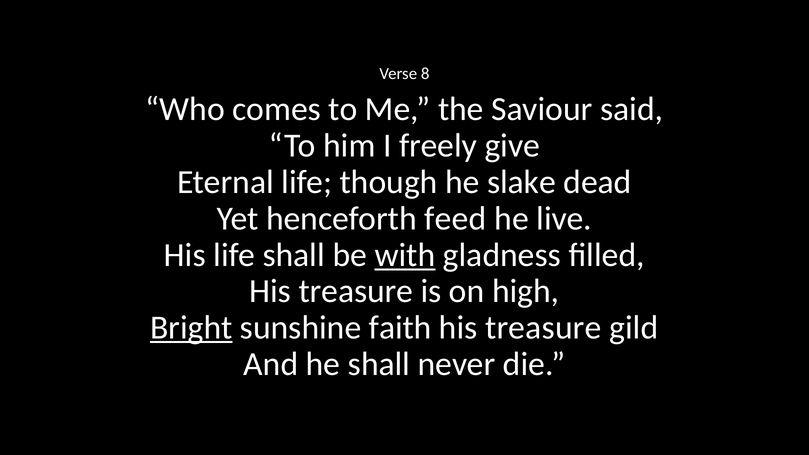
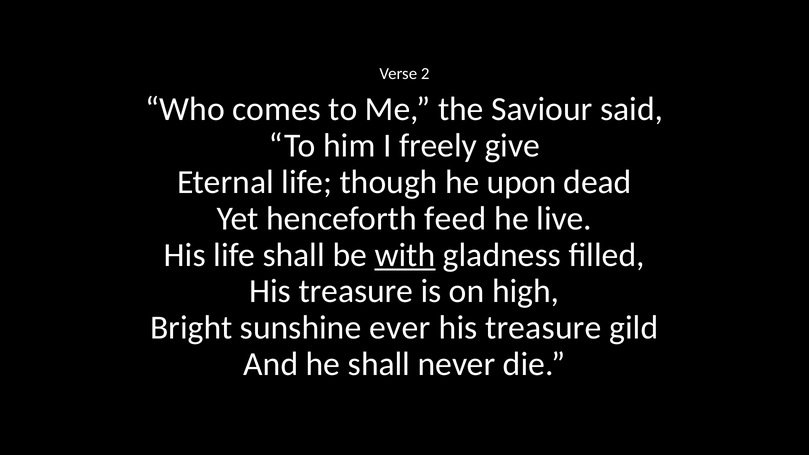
8: 8 -> 2 (425, 74)
slake: slake -> upon (522, 182)
Bright underline: present -> none (191, 328)
faith: faith -> ever (400, 328)
